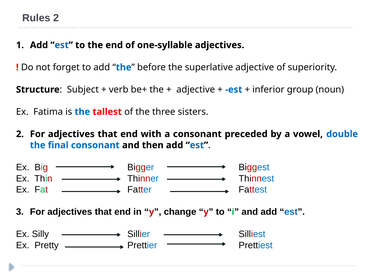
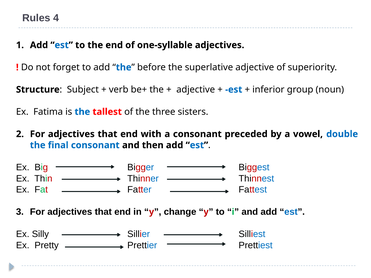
Rules 2: 2 -> 4 (56, 18)
